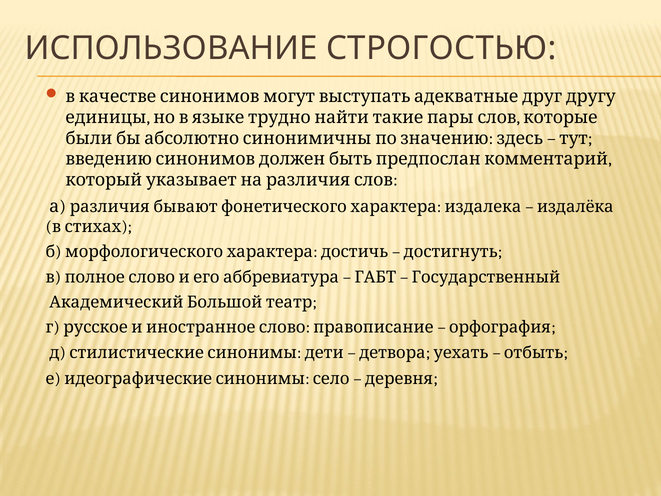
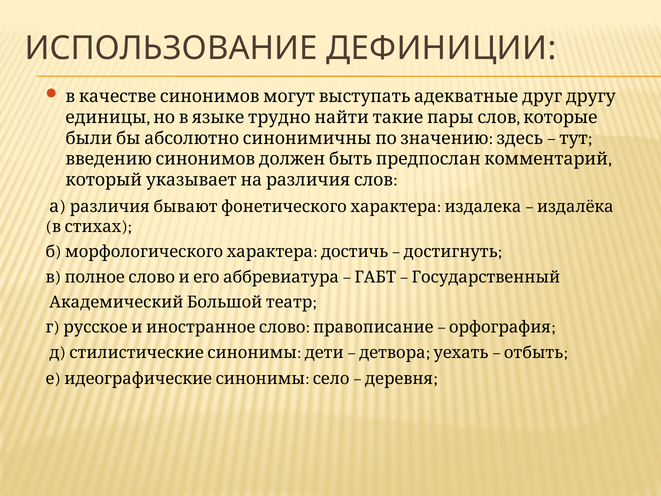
СТРОГОСТЬЮ: СТРОГОСТЬЮ -> ДЕФИНИЦИИ (441, 48)
